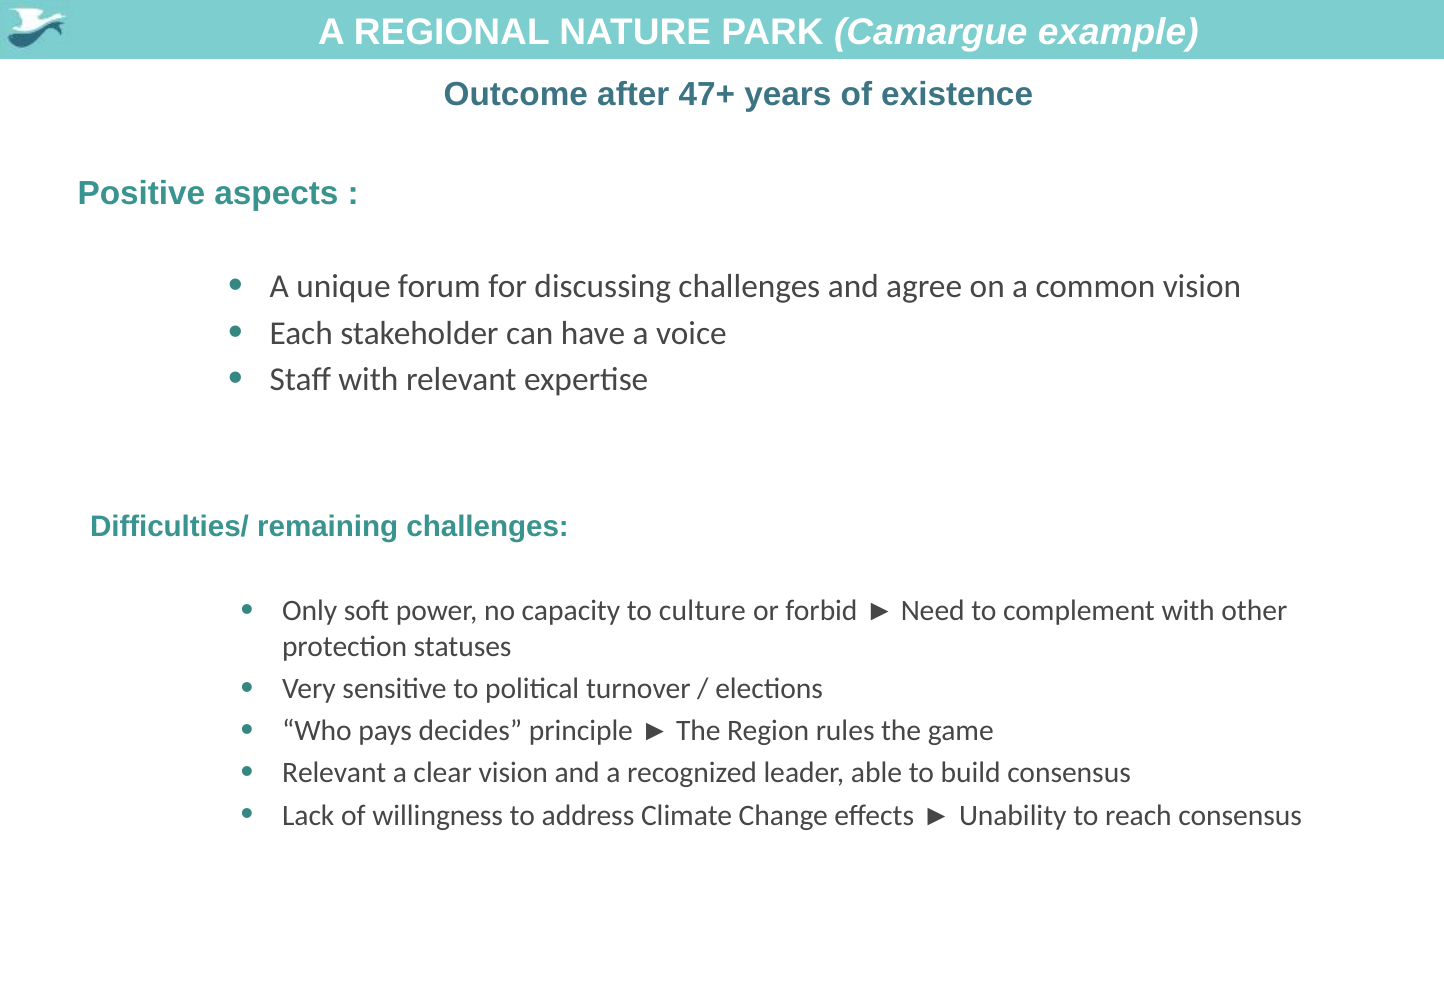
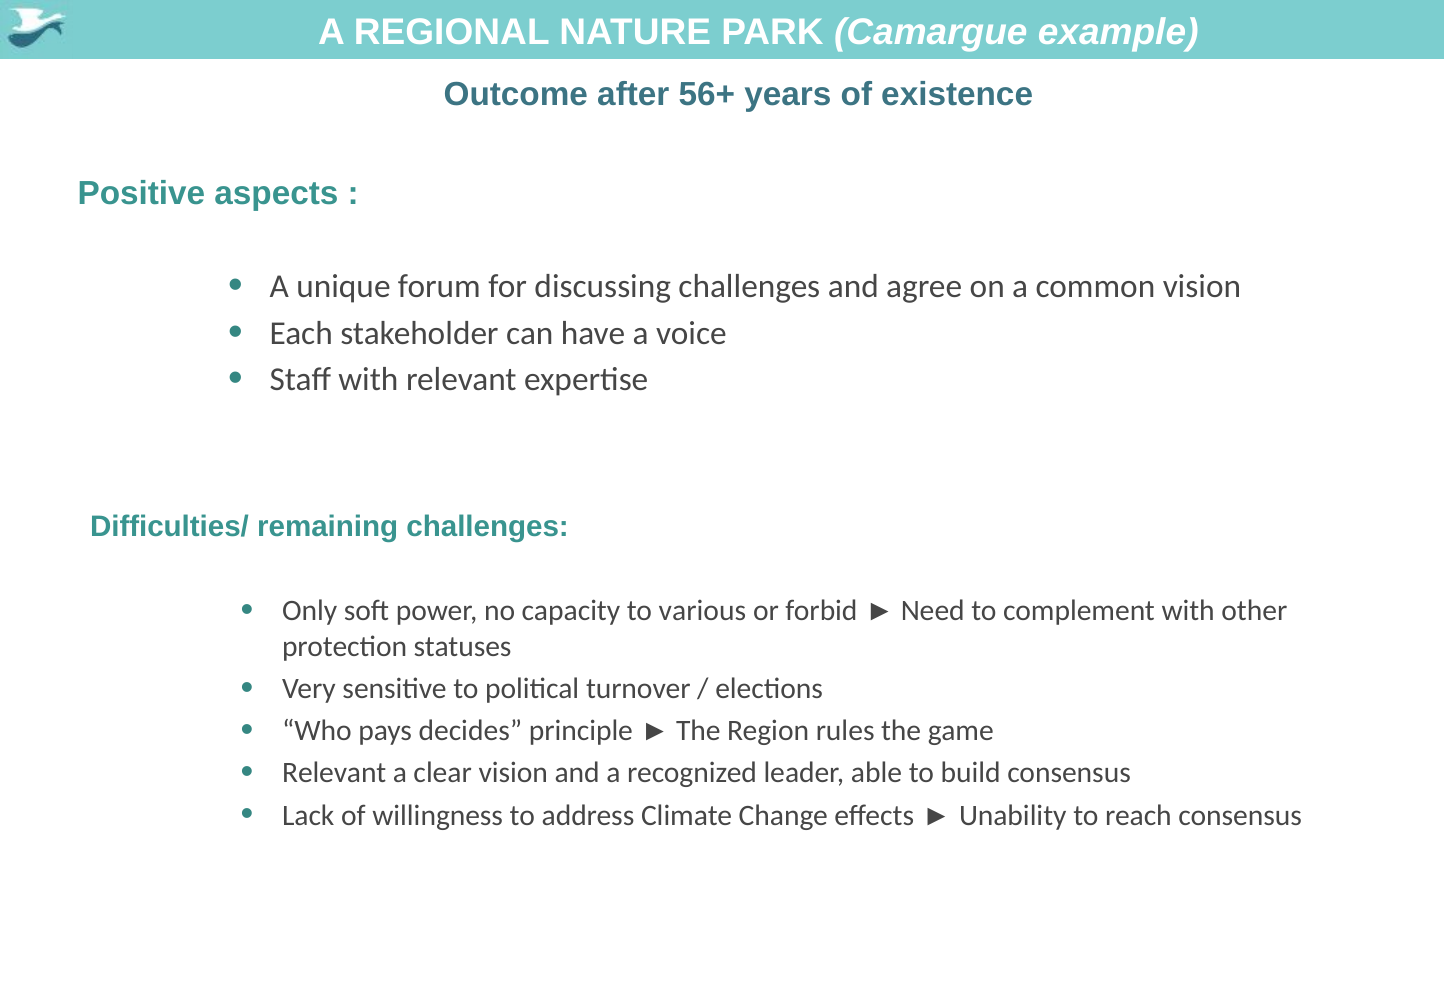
47+: 47+ -> 56+ (707, 94)
culture: culture -> various (702, 611)
